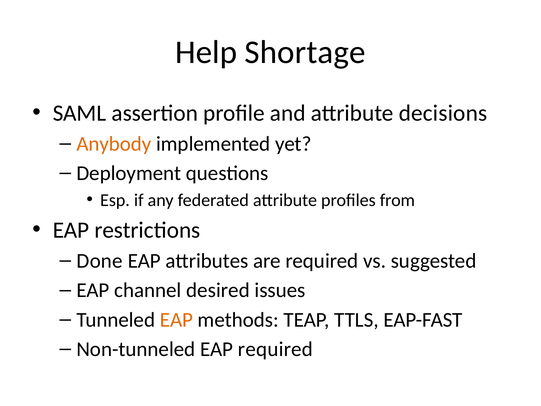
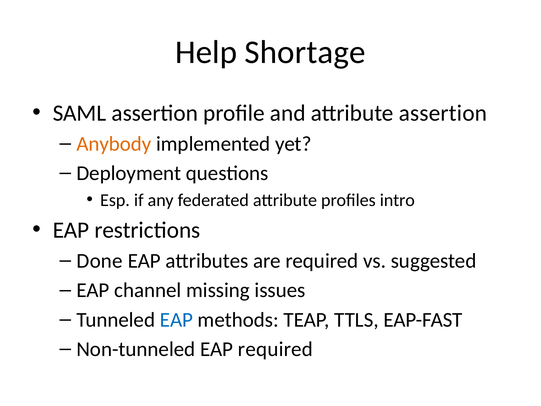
attribute decisions: decisions -> assertion (443, 113)
from: from -> intro (397, 200)
desired: desired -> missing (218, 290)
EAP colour: orange -> blue (176, 320)
